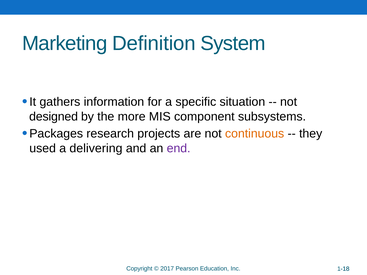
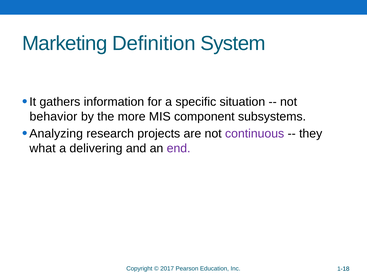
designed: designed -> behavior (53, 117)
Packages: Packages -> Analyzing (56, 134)
continuous colour: orange -> purple (255, 134)
used: used -> what (43, 149)
